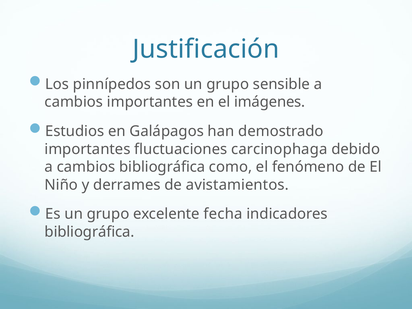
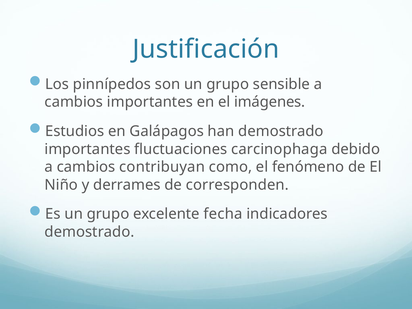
cambios bibliográfica: bibliográfica -> contribuyan (162, 167)
avistamientos: avistamientos -> corresponden (237, 185)
bibliográfica: bibliográfica -> demostrado (90, 232)
